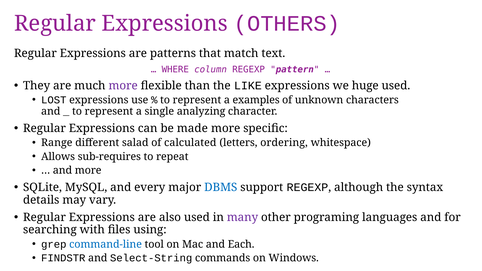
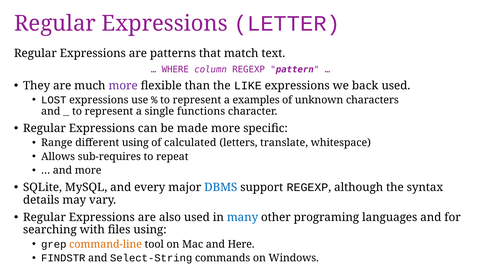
OTHERS: OTHERS -> LETTER (287, 23)
huge: huge -> back (365, 86)
analyzing: analyzing -> functions (201, 111)
different salad: salad -> using (135, 143)
ordering: ordering -> translate (284, 143)
many colour: purple -> blue (243, 217)
command-line colour: blue -> orange (106, 244)
Each: Each -> Here (241, 244)
